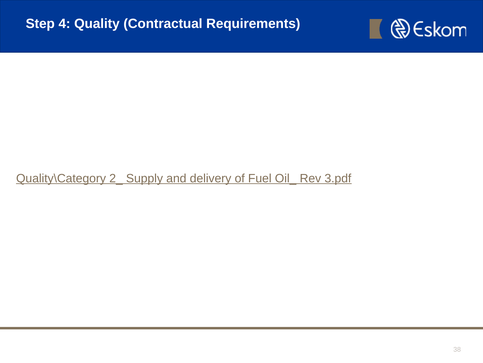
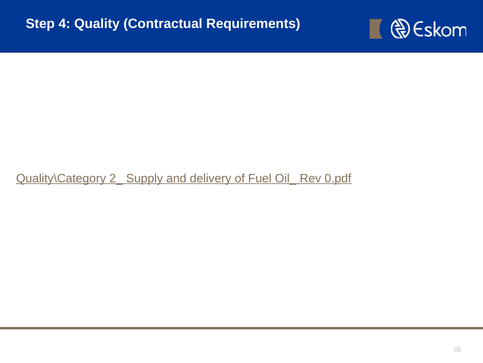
3.pdf: 3.pdf -> 0.pdf (338, 178)
